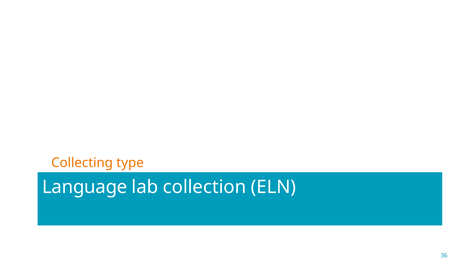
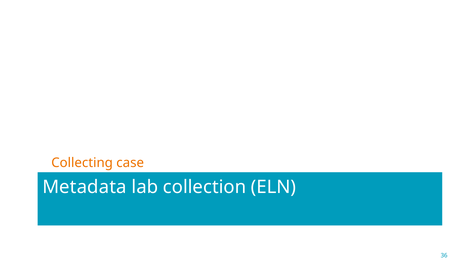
type: type -> case (130, 163)
Language: Language -> Metadata (85, 187)
